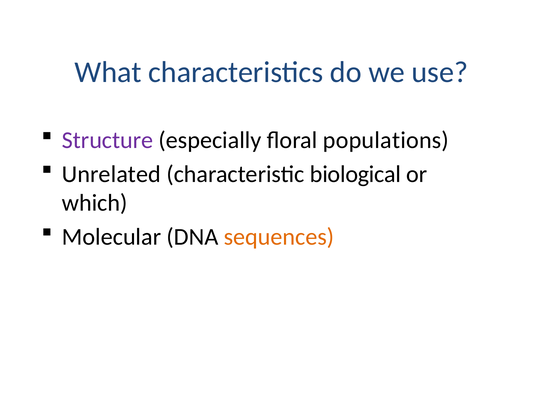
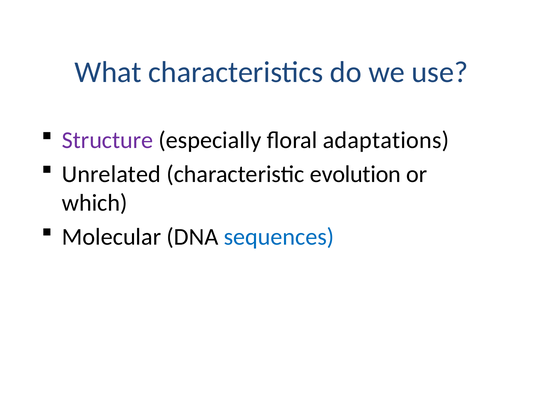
populations: populations -> adaptations (386, 140)
biological: biological -> evolution (355, 174)
sequences colour: orange -> blue (279, 237)
